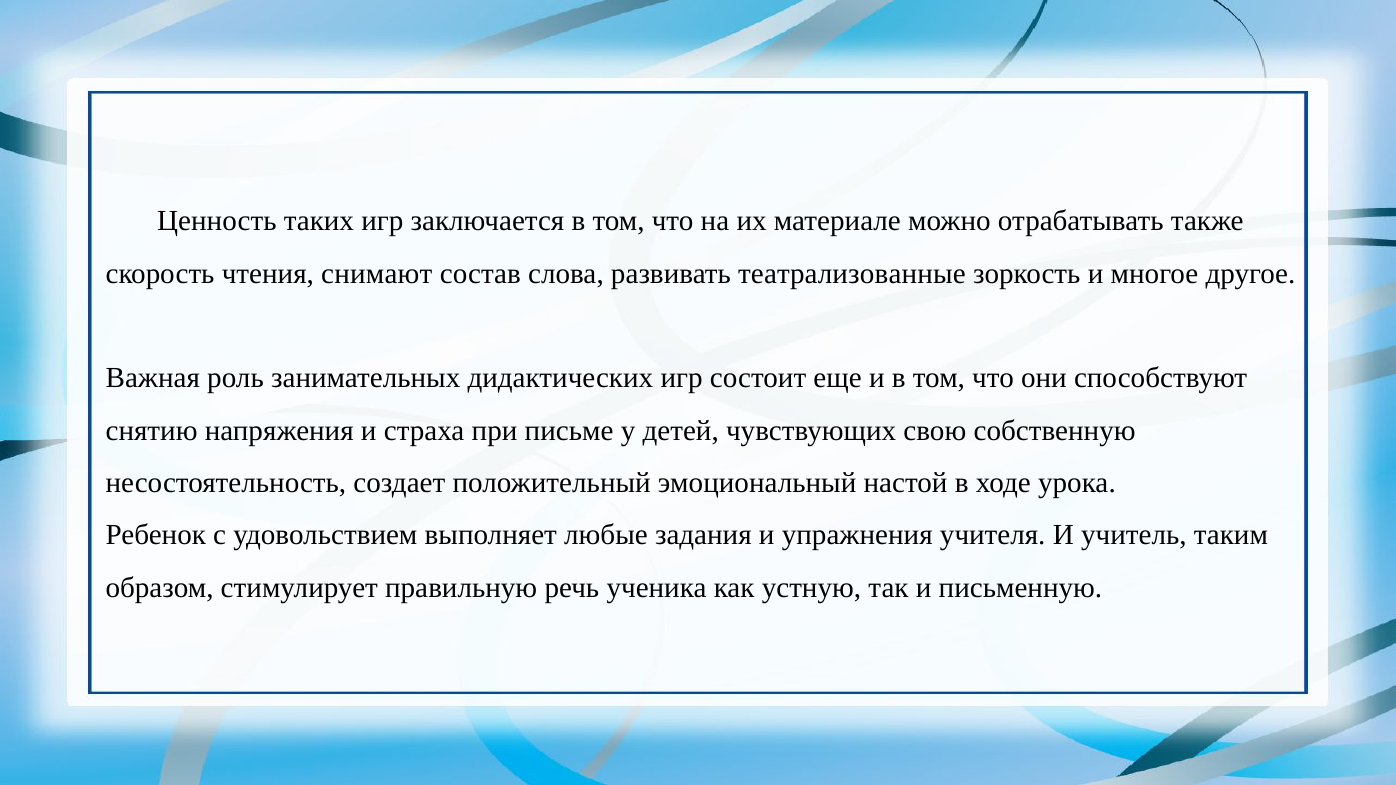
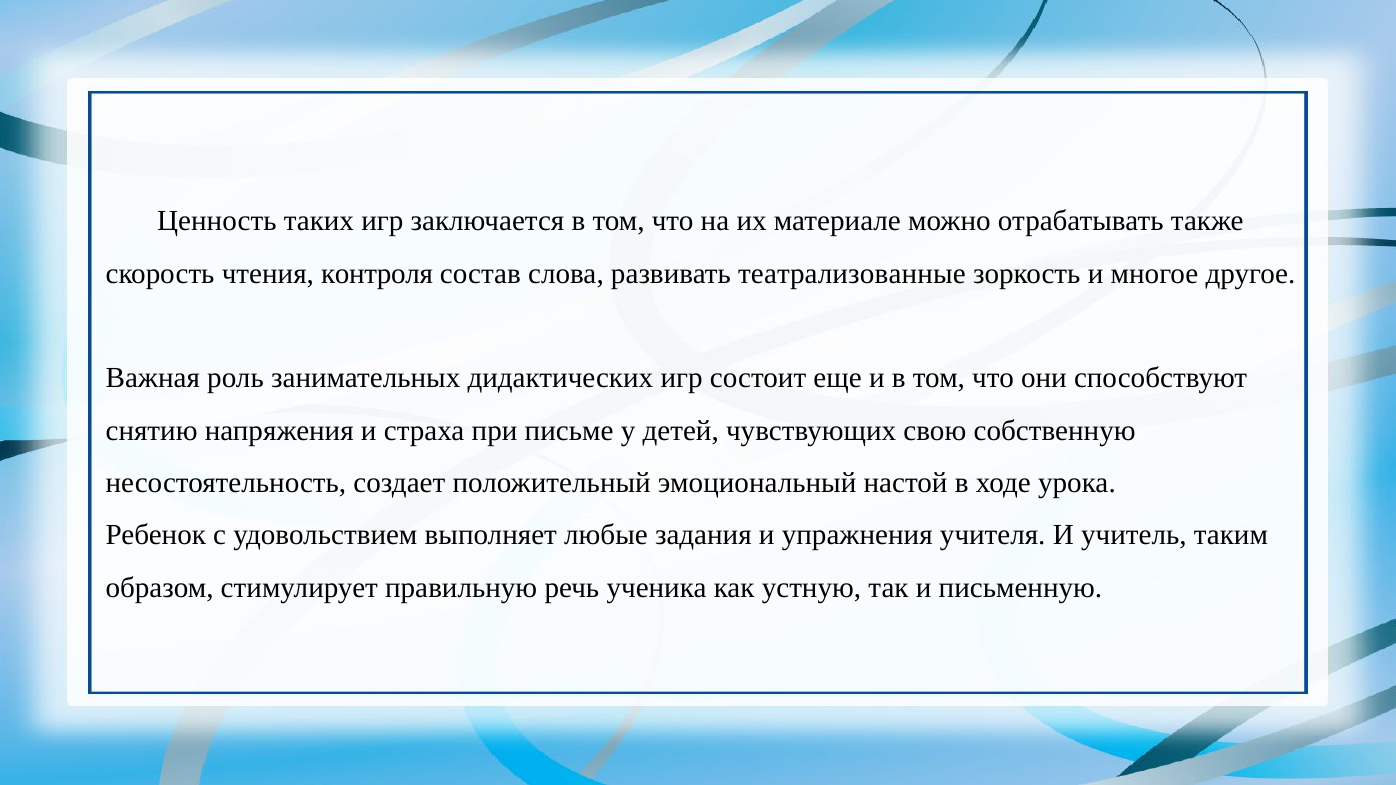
снимают: снимают -> контроля (377, 274)
